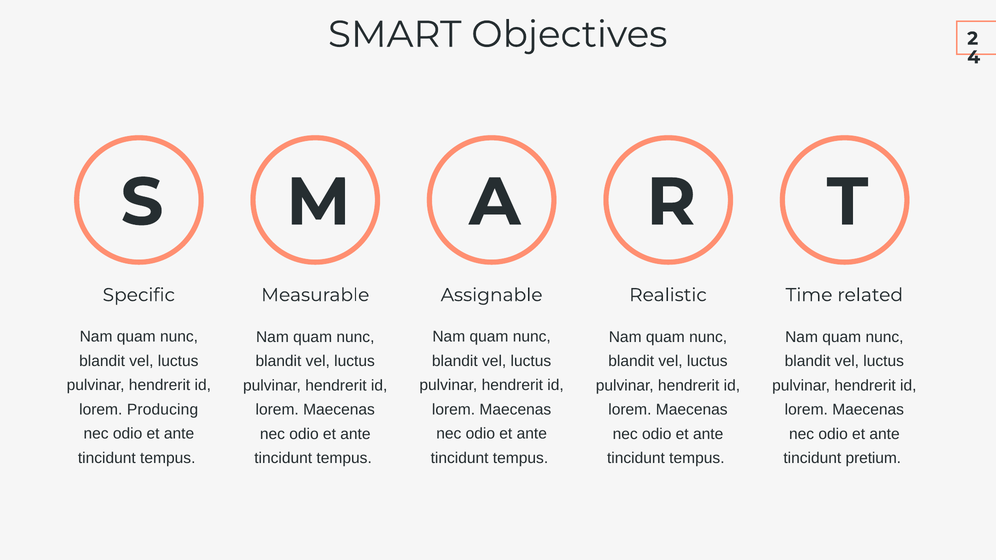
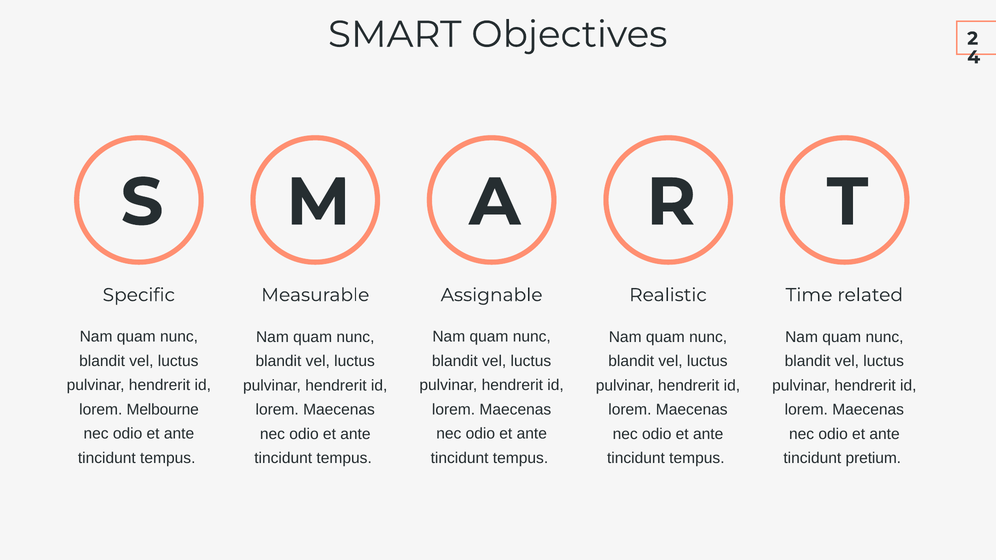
Producing: Producing -> Melbourne (163, 410)
